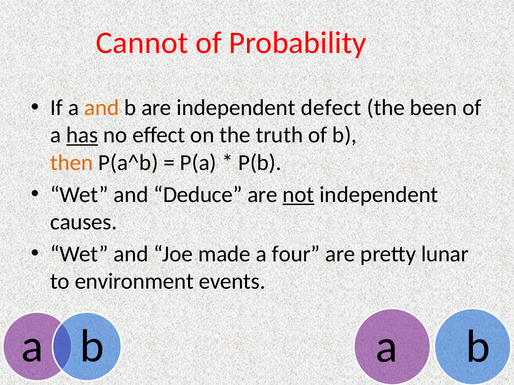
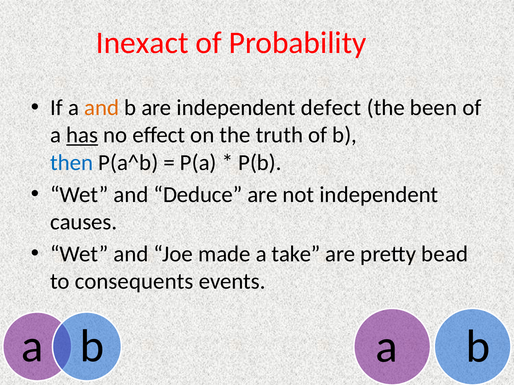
Cannot: Cannot -> Inexact (142, 43)
then colour: orange -> blue (72, 163)
not underline: present -> none (298, 195)
four: four -> take (296, 254)
lunar: lunar -> bead (445, 254)
environment: environment -> consequents (134, 282)
